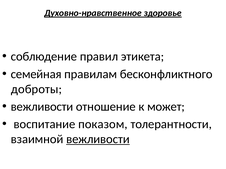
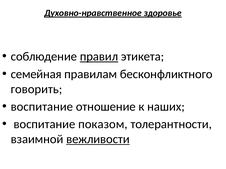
правил underline: none -> present (99, 57)
доброты: доброты -> говорить (36, 89)
вежливости: вежливости -> воспитание (42, 107)
может: может -> наших (166, 107)
